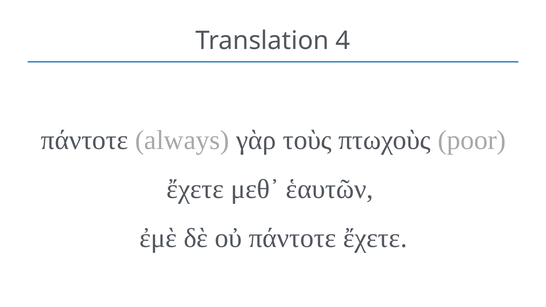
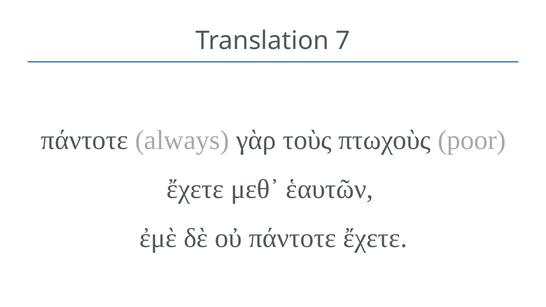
4: 4 -> 7 (343, 41)
